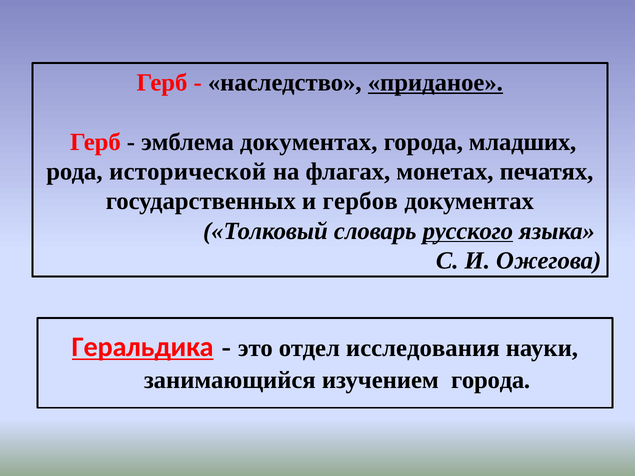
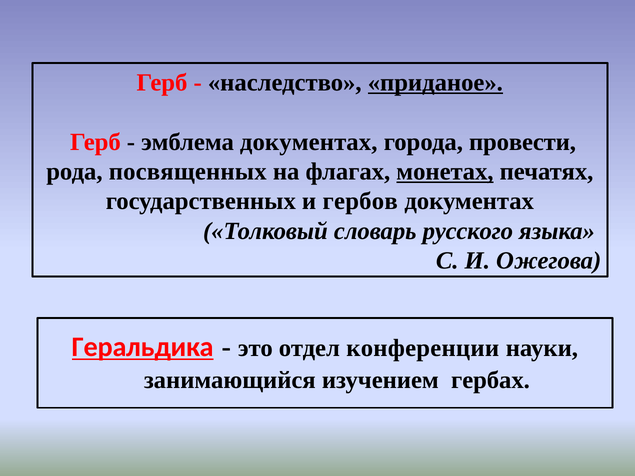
младших: младших -> провести (523, 142)
исторической: исторической -> посвященных (188, 172)
монетах underline: none -> present (445, 172)
русского underline: present -> none (468, 231)
исследования: исследования -> конференции (423, 348)
изучением города: города -> гербах (490, 380)
